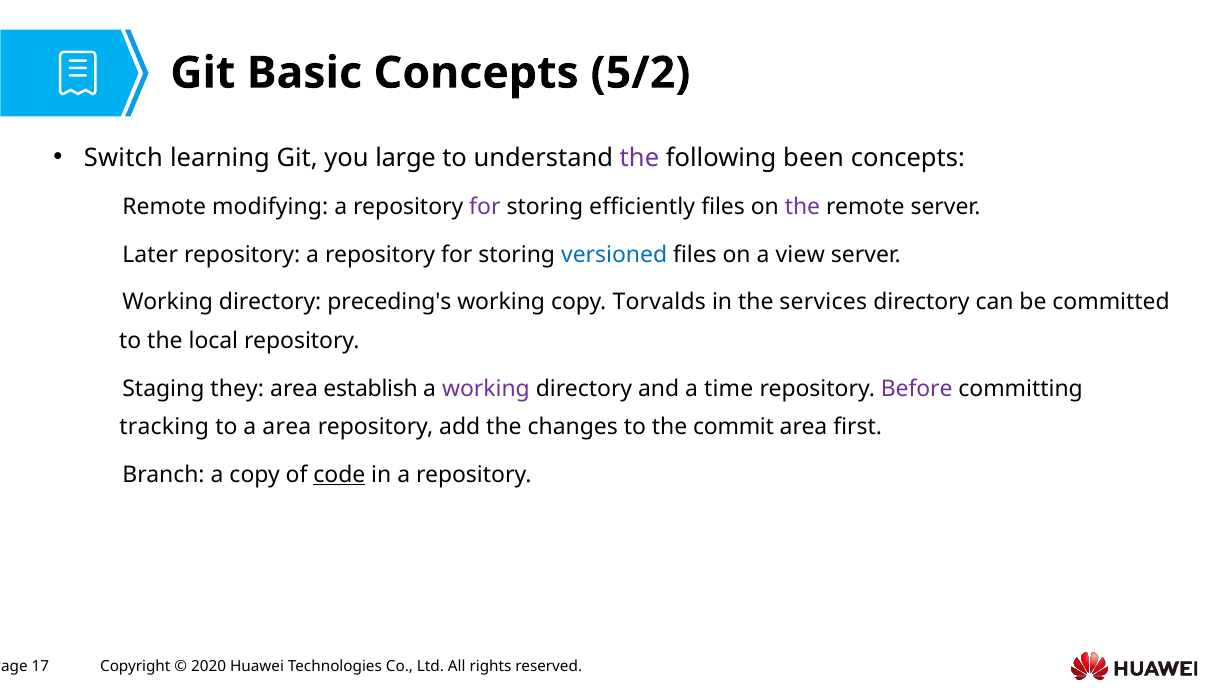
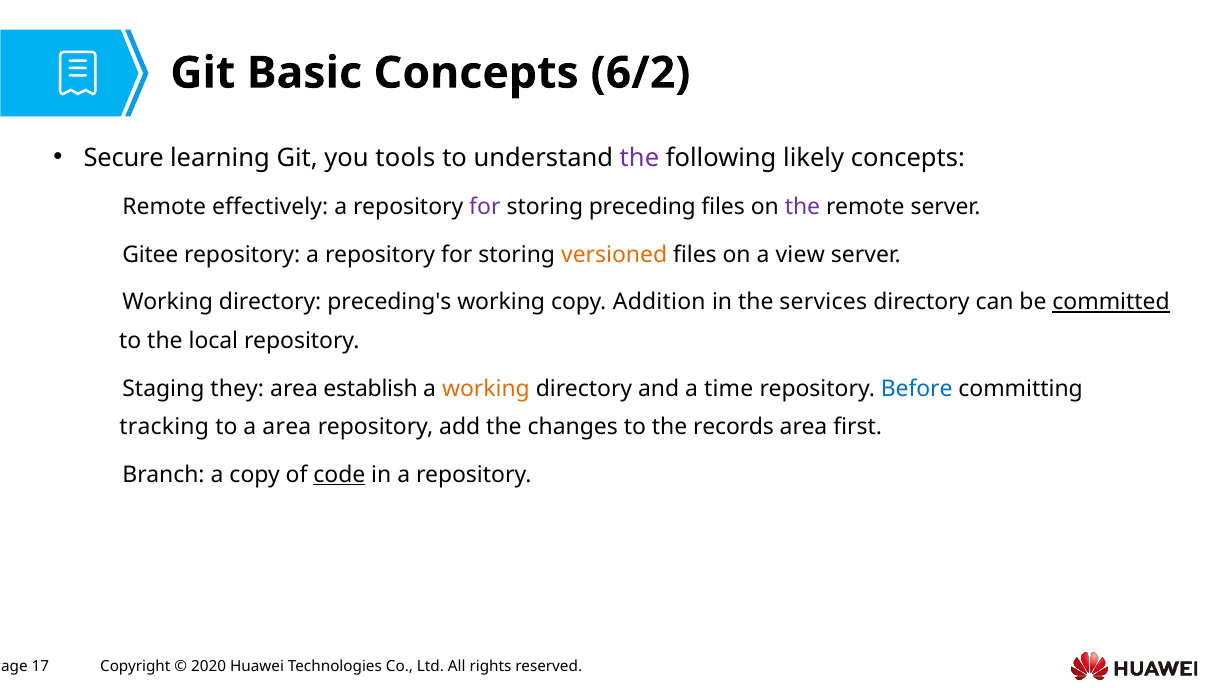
5/2: 5/2 -> 6/2 (640, 73)
Switch: Switch -> Secure (124, 158)
large: large -> tools (405, 158)
been: been -> likely (814, 158)
modifying: modifying -> effectively (270, 207)
efficiently: efficiently -> preceding (642, 207)
Later: Later -> Gitee (150, 255)
versioned colour: blue -> orange (614, 255)
Torvalds: Torvalds -> Addition (659, 303)
committed underline: none -> present (1111, 303)
working colour: purple -> orange (486, 389)
Before colour: purple -> blue (917, 389)
commit: commit -> records (734, 427)
